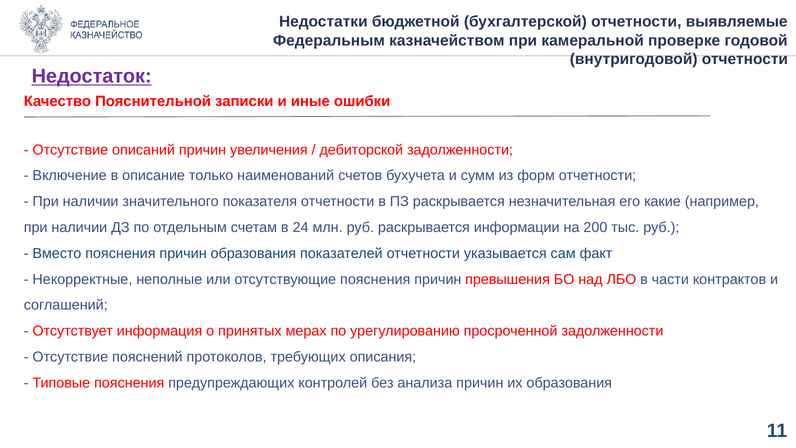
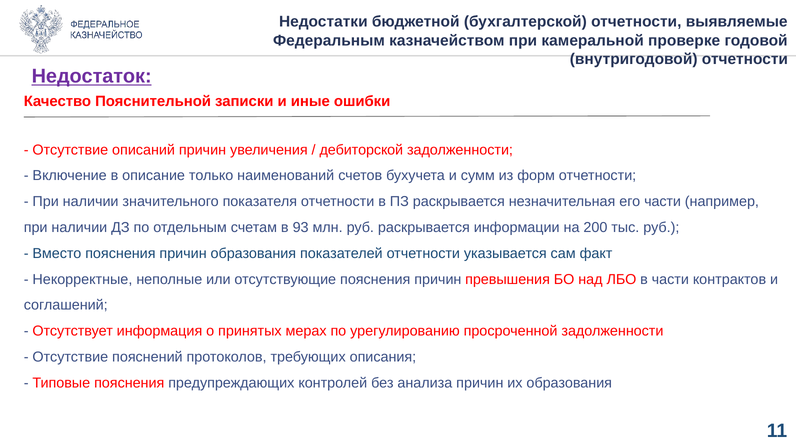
его какие: какие -> части (663, 201)
24: 24 -> 93 (301, 227)
